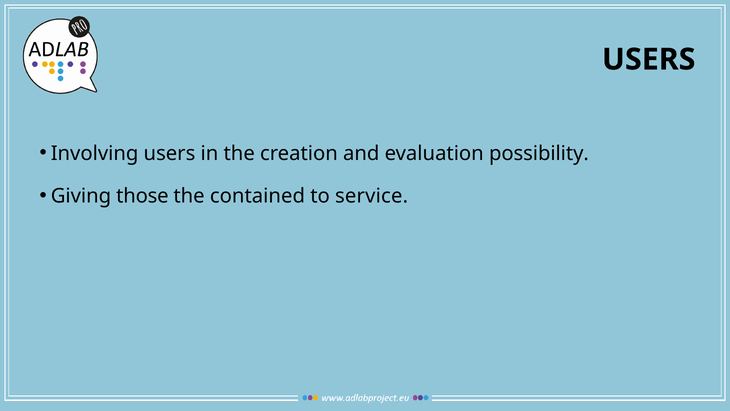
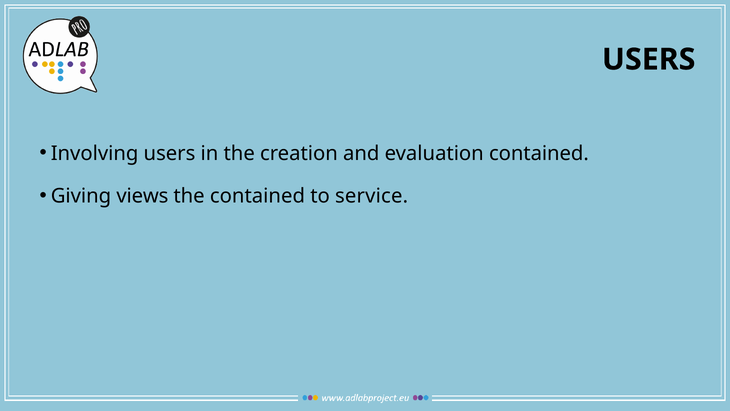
evaluation possibility: possibility -> contained (539, 153)
those: those -> views (142, 196)
